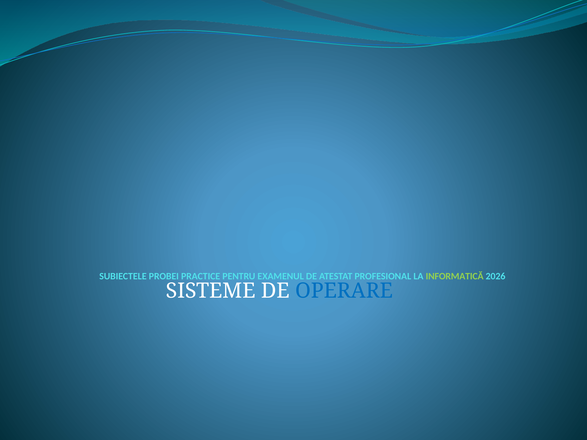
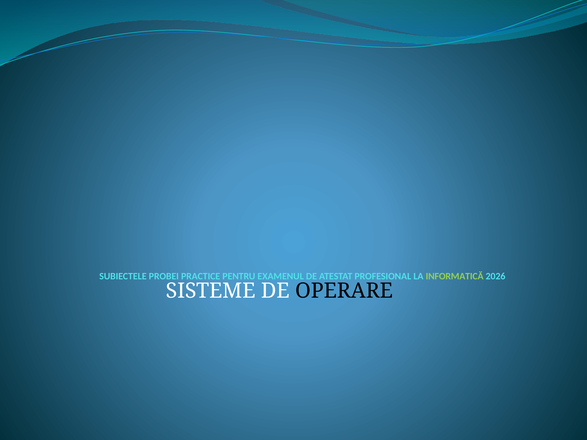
OPERARE colour: blue -> black (344, 291)
